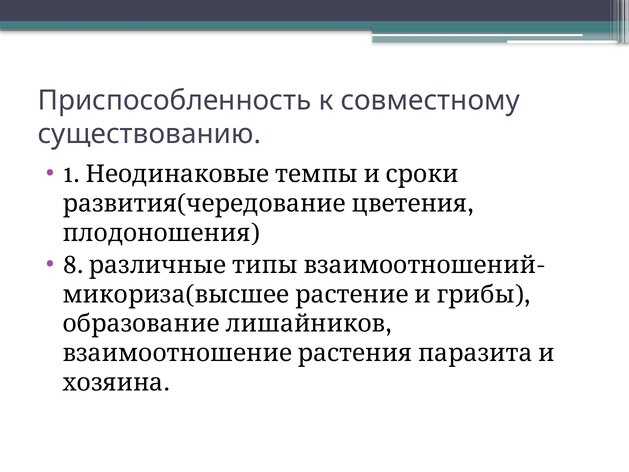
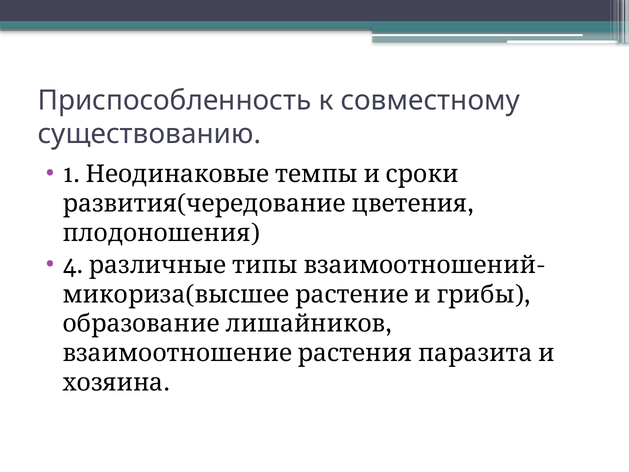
8: 8 -> 4 (73, 265)
